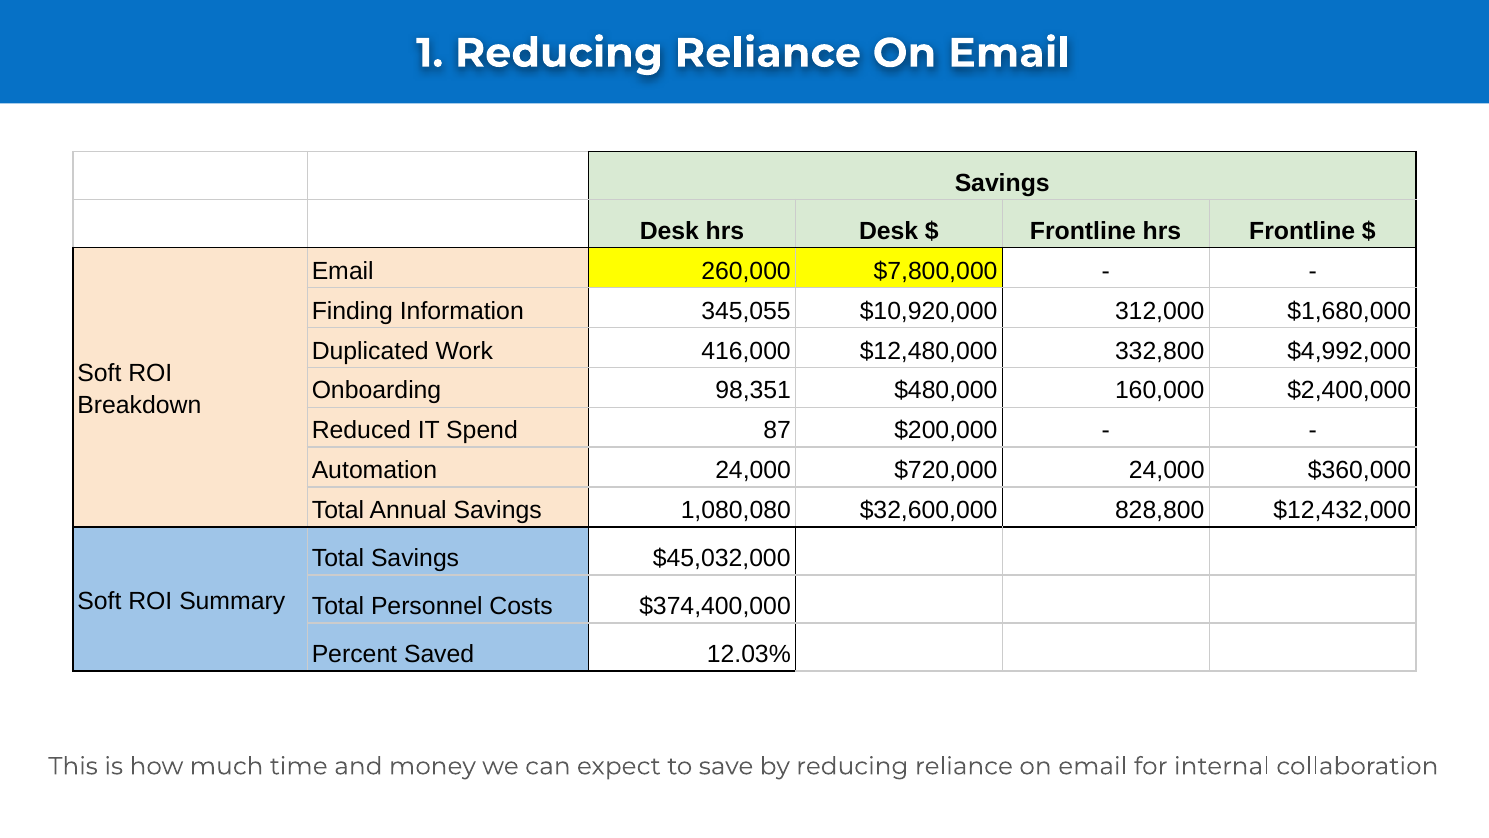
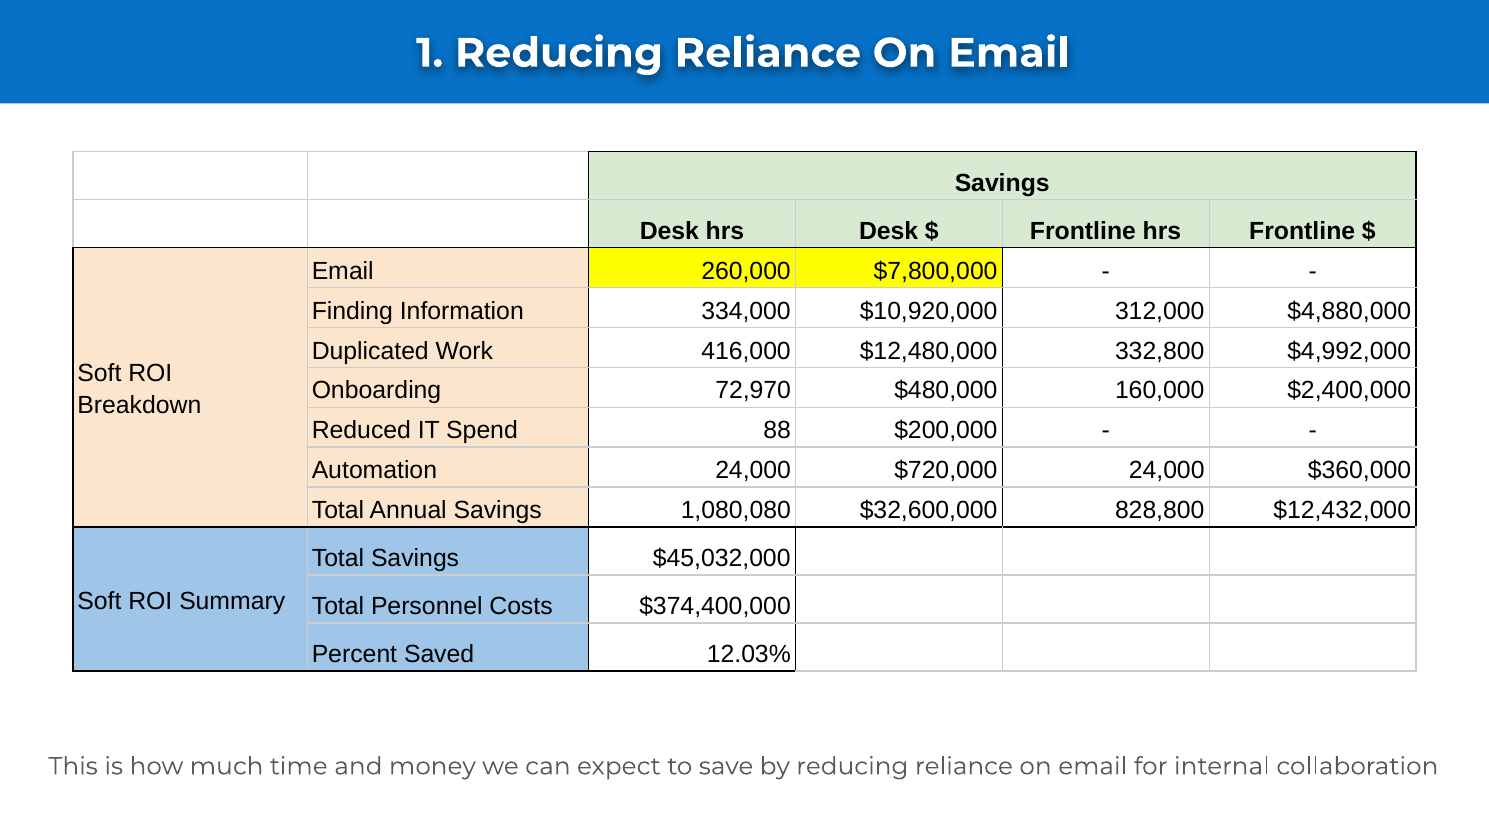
345,055: 345,055 -> 334,000 (746, 311)
$1,680,000: $1,680,000 -> $4,880,000 (1349, 311)
98,351: 98,351 -> 72,970 (753, 391)
87: 87 -> 88 (777, 430)
